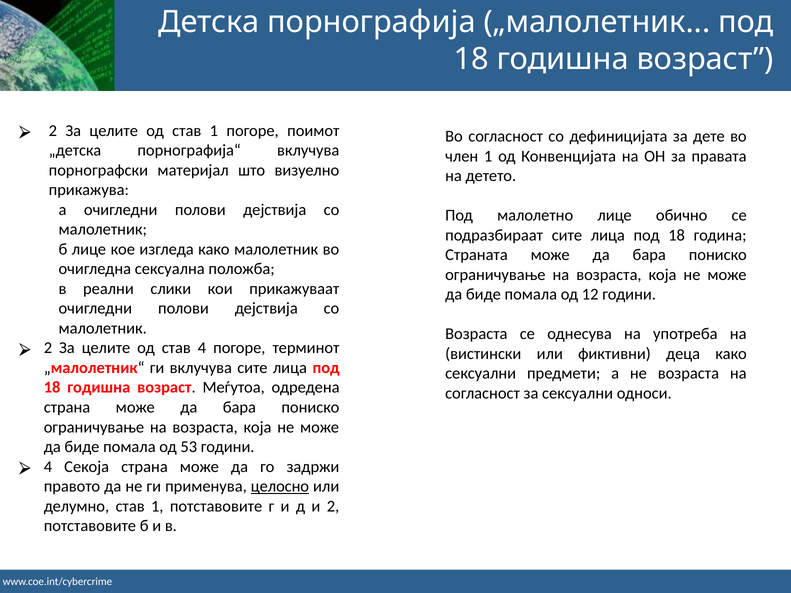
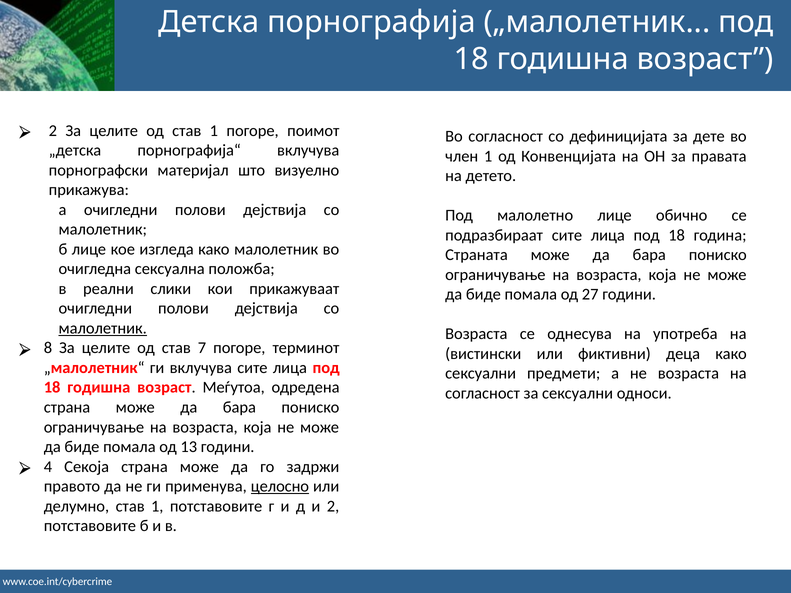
12: 12 -> 27 (590, 295)
малолетник underline: none -> present (103, 328)
2: 2 -> 8 (48, 348)
став 4: 4 -> 7 (202, 348)
53: 53 -> 13 (189, 447)
